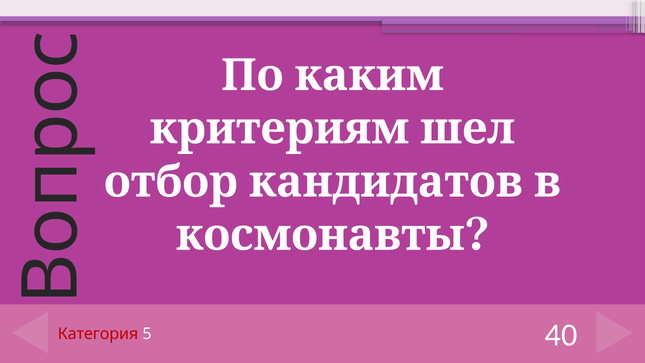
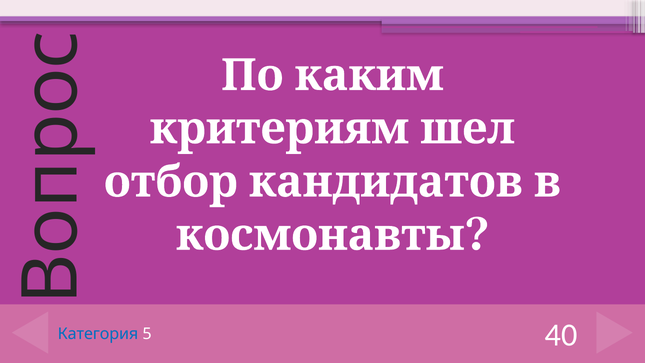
Категория colour: red -> blue (98, 334)
